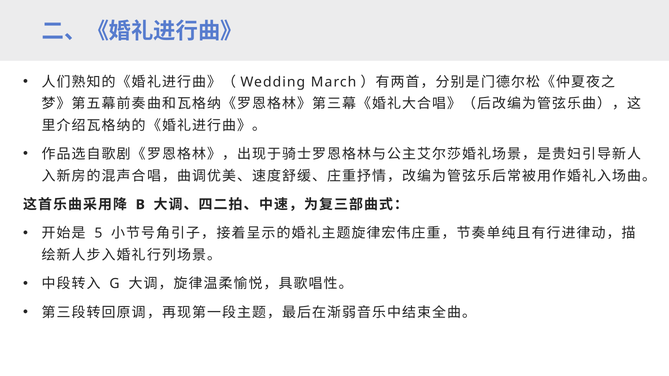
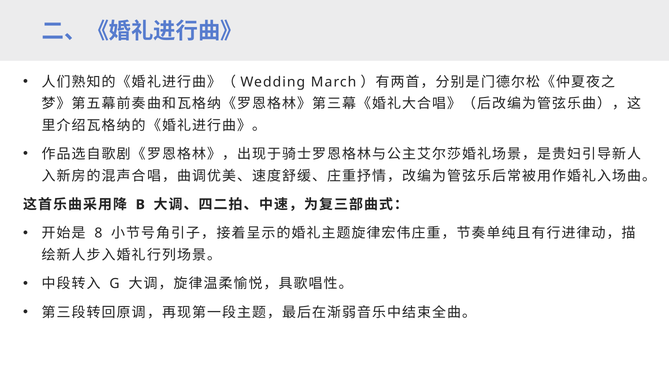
5: 5 -> 8 (98, 234)
